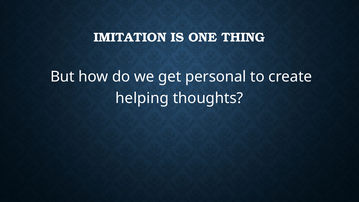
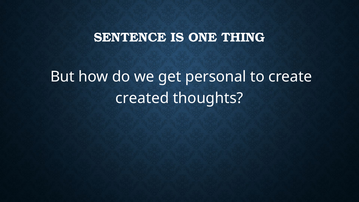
IMITATION: IMITATION -> SENTENCE (130, 37)
helping: helping -> created (142, 98)
